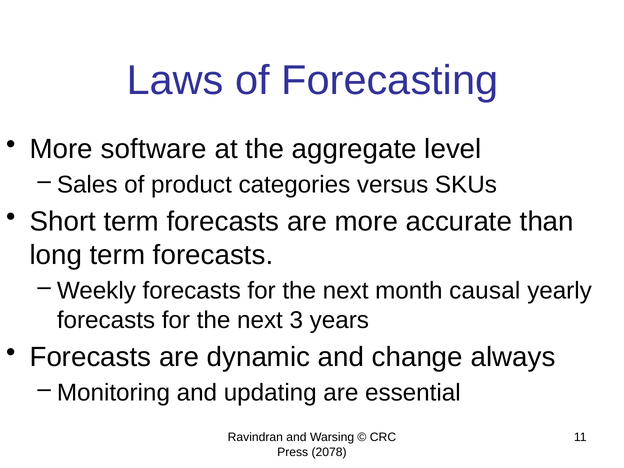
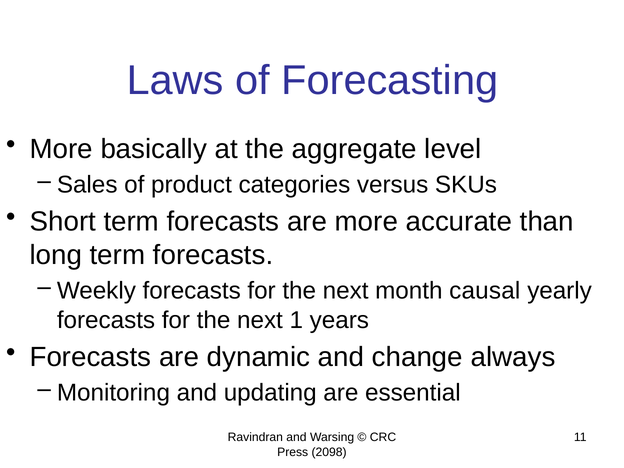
software: software -> basically (154, 149)
3: 3 -> 1 (296, 320)
2078: 2078 -> 2098 (329, 452)
